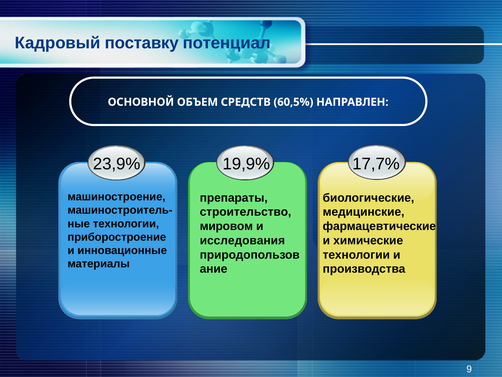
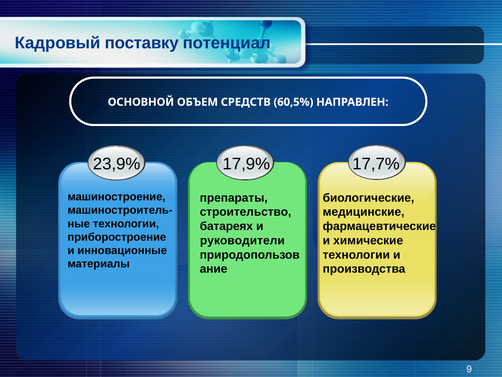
19,9%: 19,9% -> 17,9% (246, 164)
мировом: мировом -> батареях (226, 226)
исследования: исследования -> руководители (242, 240)
